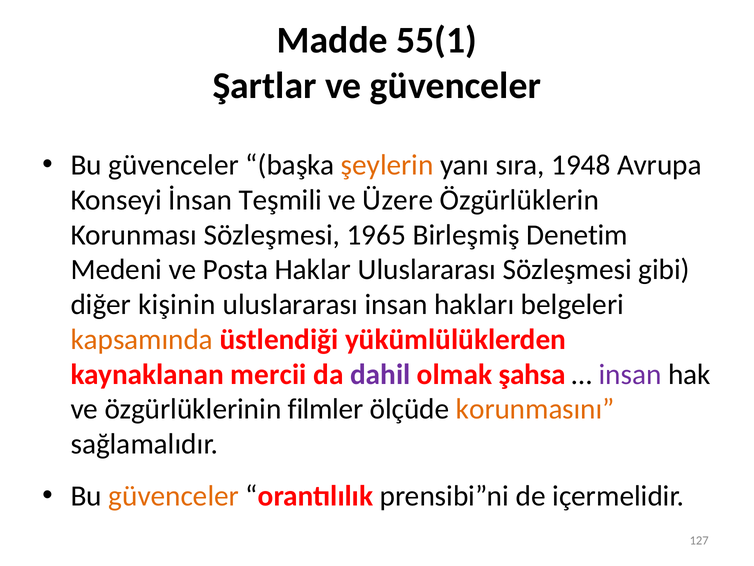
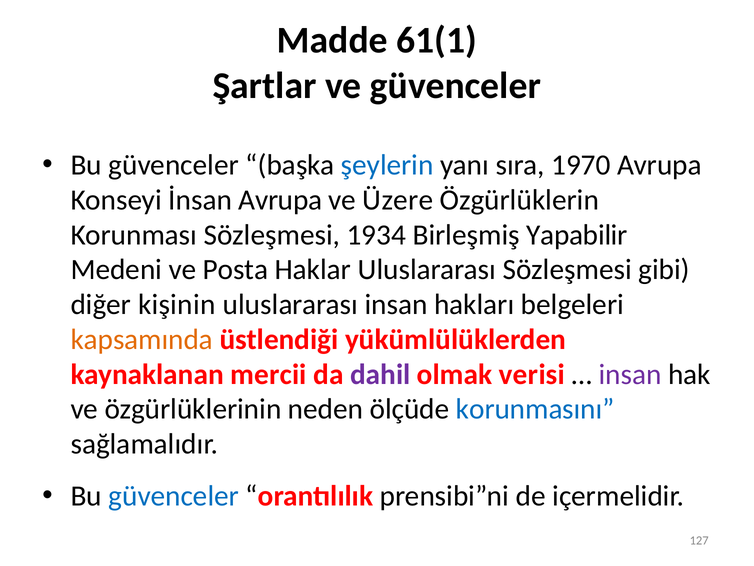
55(1: 55(1 -> 61(1 (437, 40)
şeylerin colour: orange -> blue (387, 165)
1948: 1948 -> 1970 (581, 165)
İnsan Teşmili: Teşmili -> Avrupa (280, 200)
1965: 1965 -> 1934 (376, 235)
Denetim: Denetim -> Yapabilir (577, 235)
şahsa: şahsa -> verisi (532, 374)
filmler: filmler -> neden (326, 409)
korunmasını colour: orange -> blue (535, 409)
güvenceler colour: orange -> blue (174, 496)
